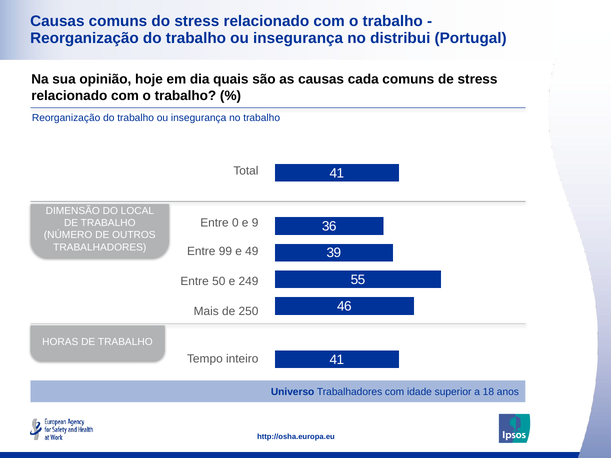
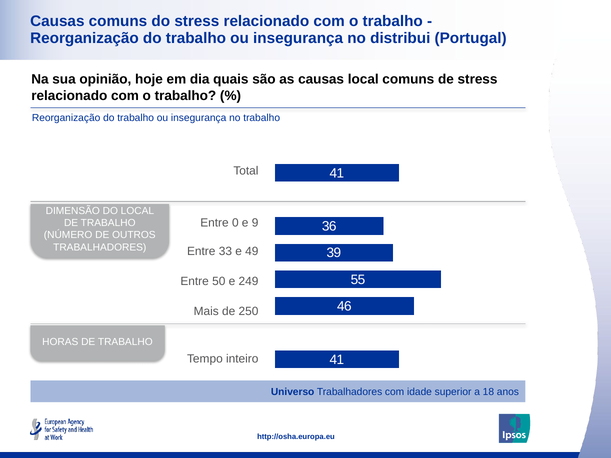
causas cada: cada -> local (363, 80)
99: 99 -> 33 (225, 251)
